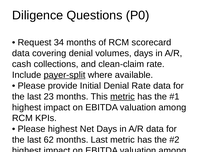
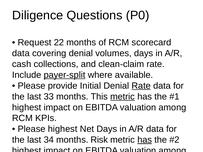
34: 34 -> 22 (59, 43)
Rate underline: none -> present (141, 86)
23: 23 -> 33 (49, 97)
62: 62 -> 34 (49, 140)
months Last: Last -> Risk (99, 140)
has underline: none -> present (145, 140)
